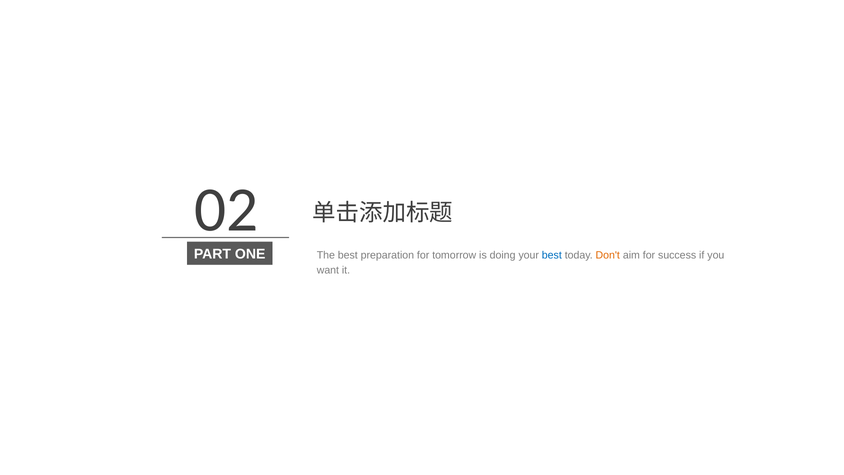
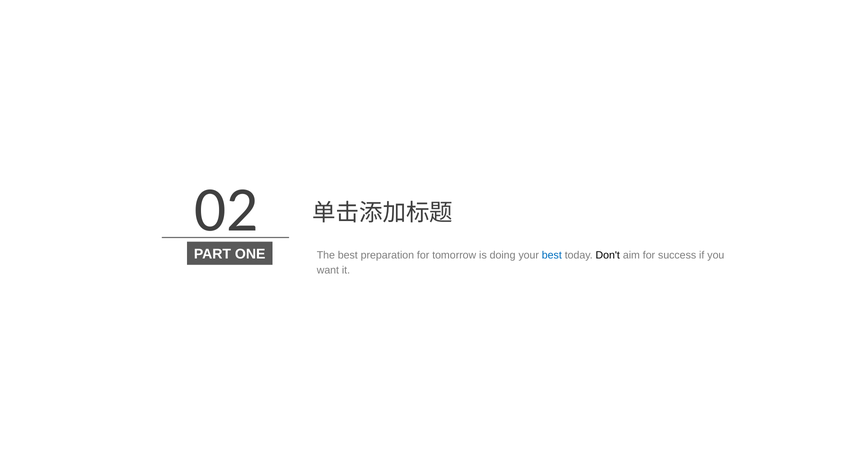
Don't colour: orange -> black (608, 255)
